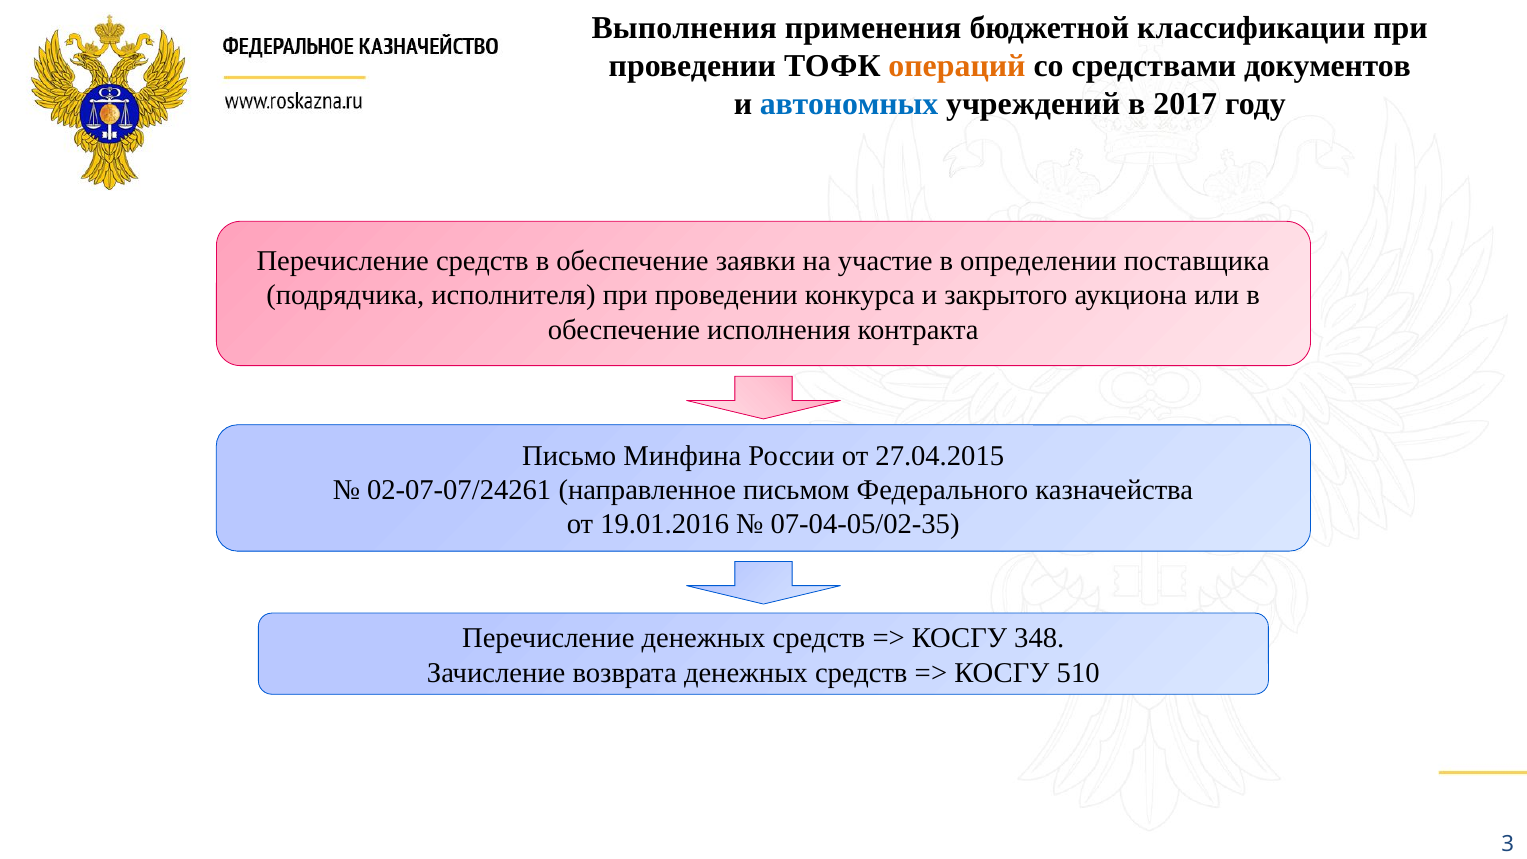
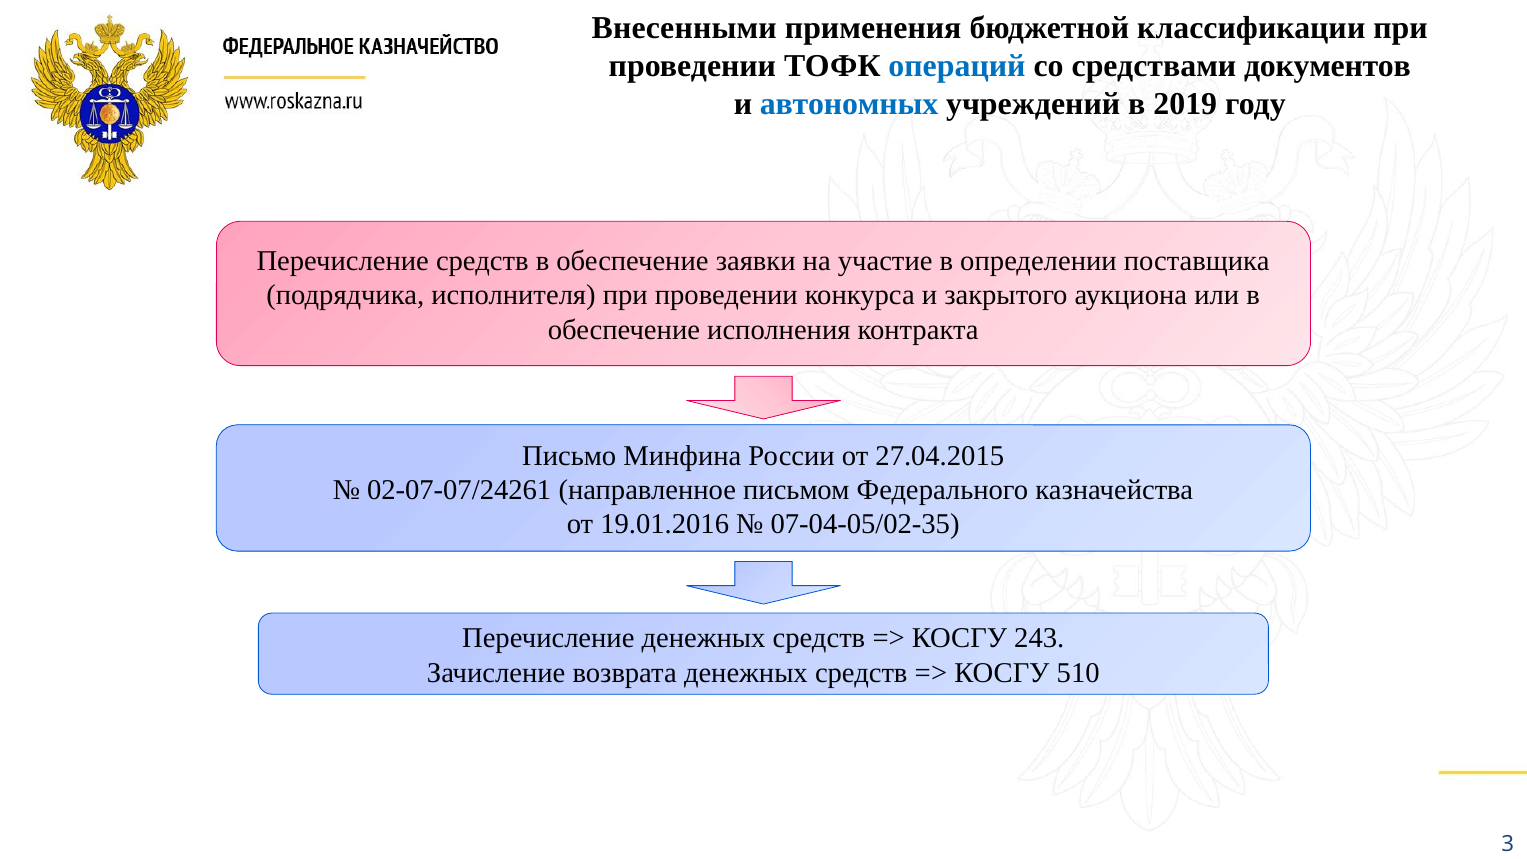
Выполнения: Выполнения -> Внесенными (684, 28)
операций colour: orange -> blue (957, 66)
2017: 2017 -> 2019 (1185, 104)
348: 348 -> 243 (1039, 638)
